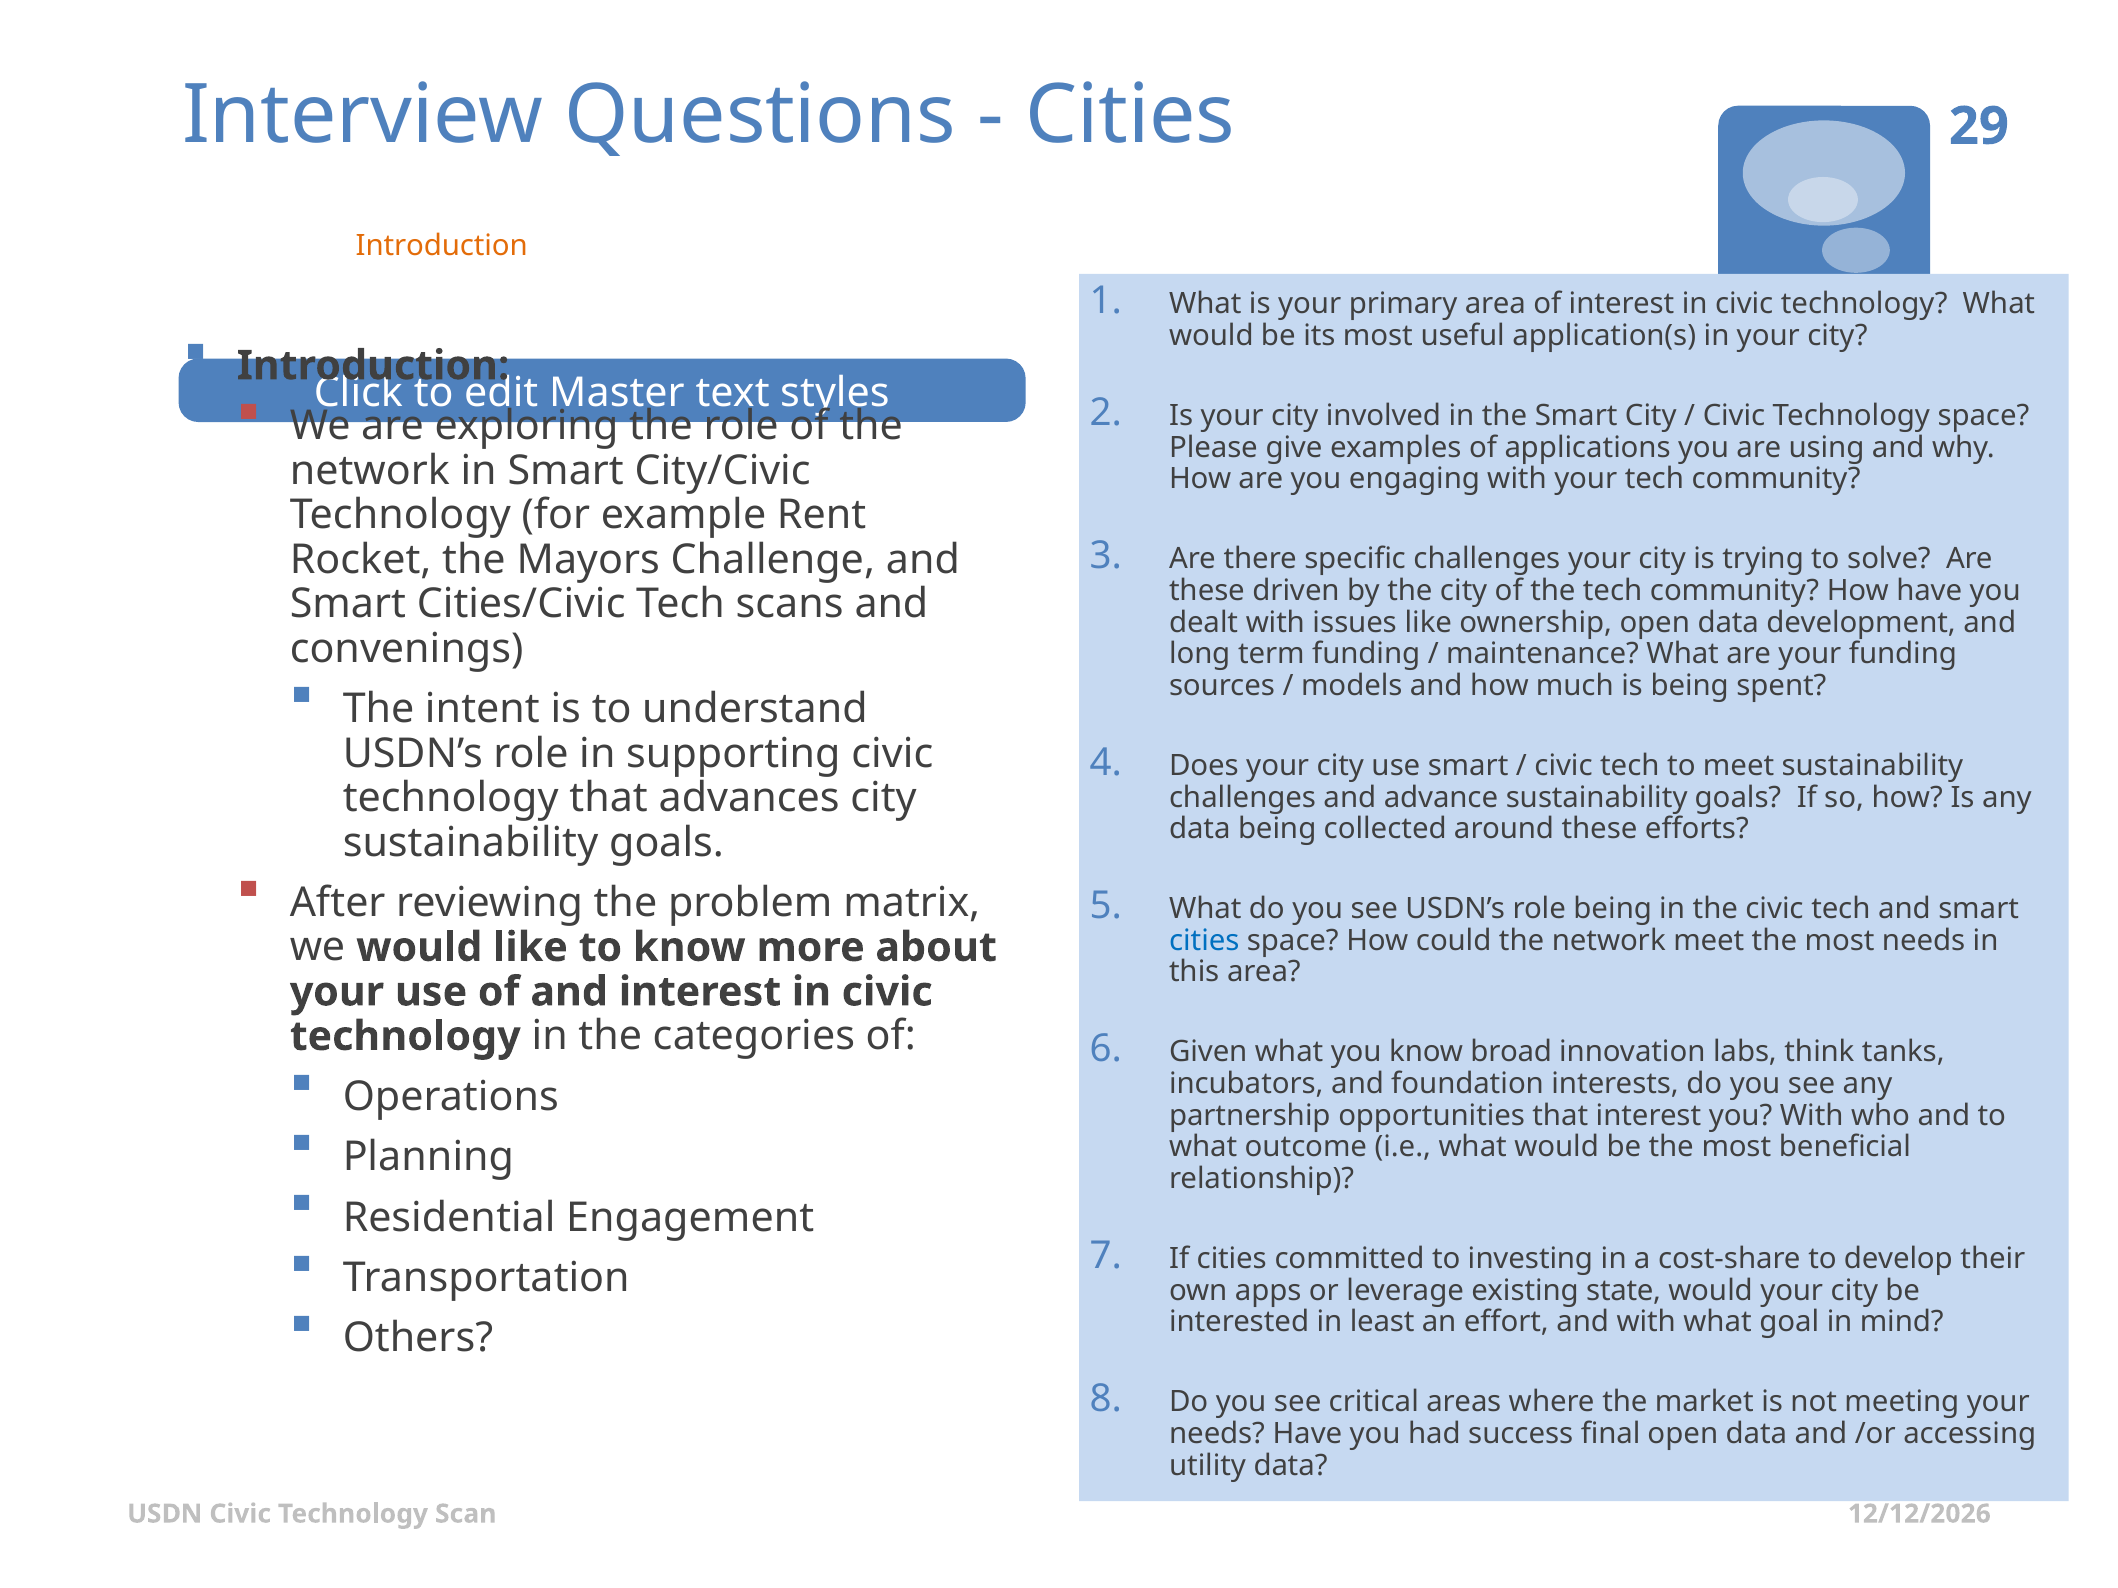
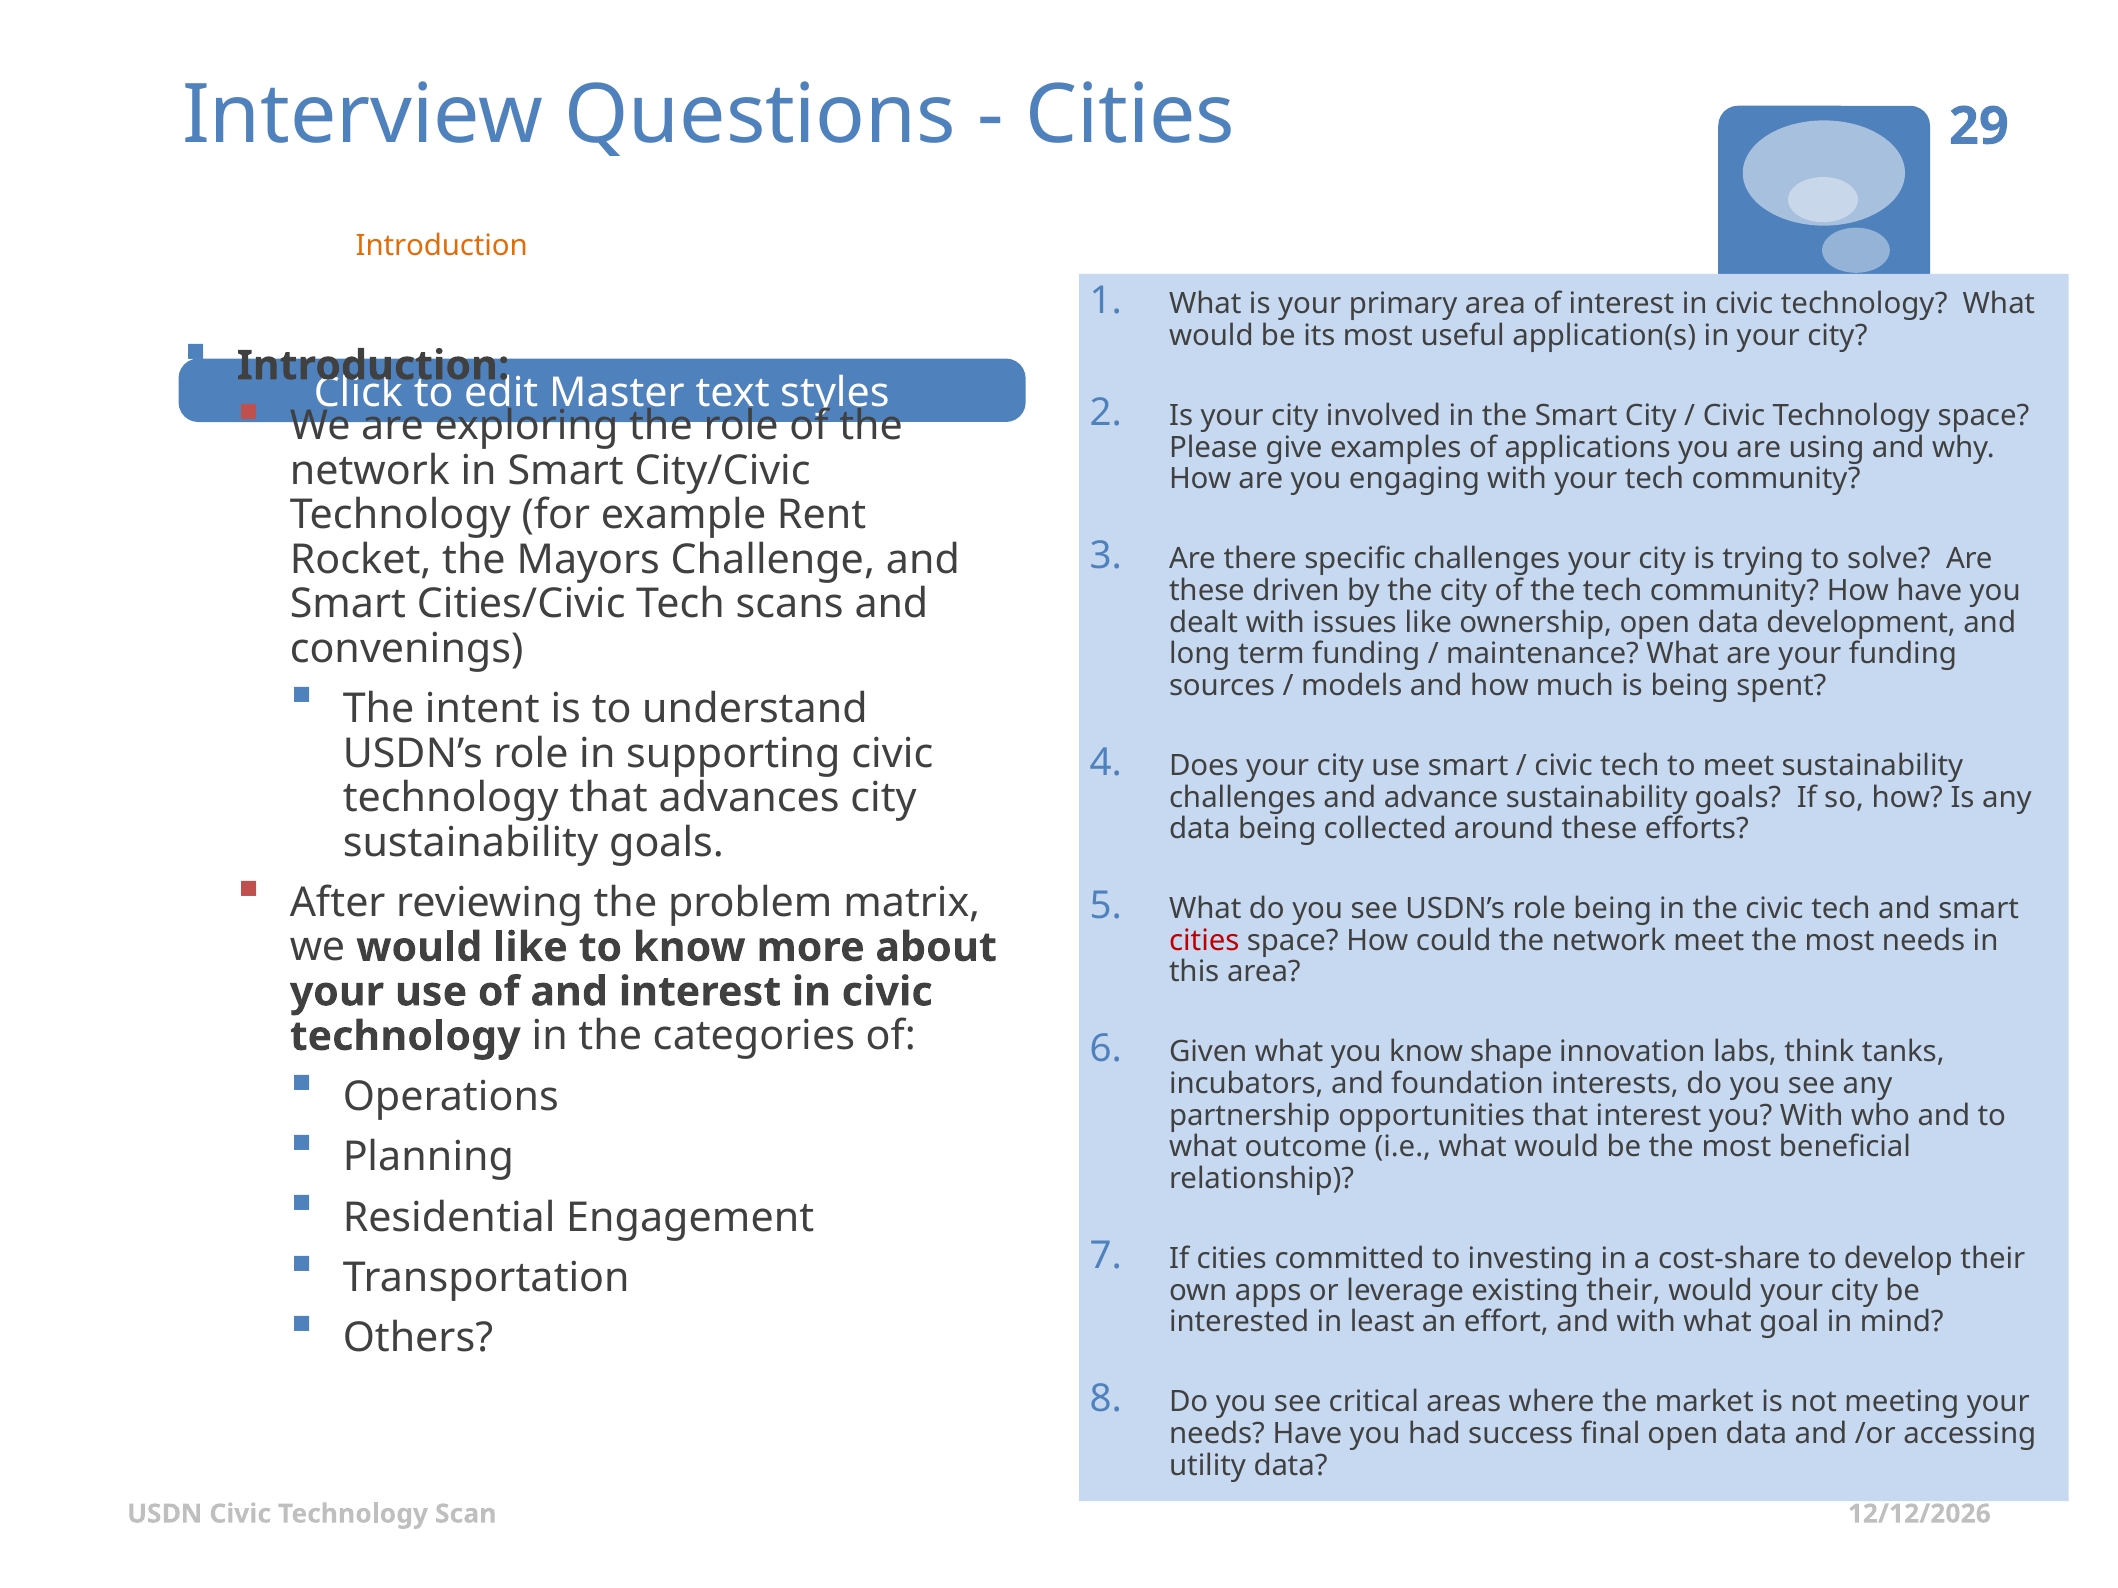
cities colour: blue -> red (1204, 941)
broad: broad -> shape (1511, 1052)
existing state: state -> their (1623, 1291)
